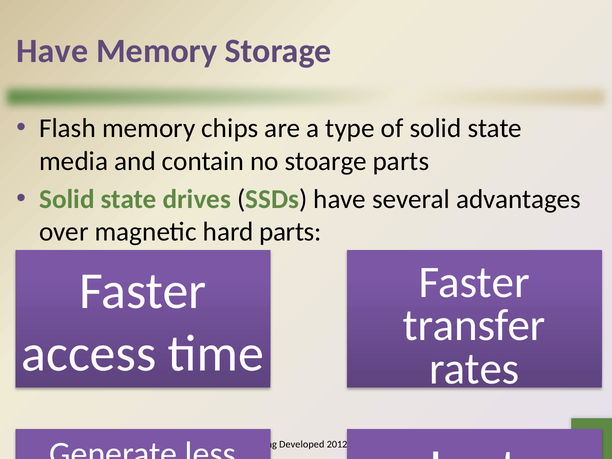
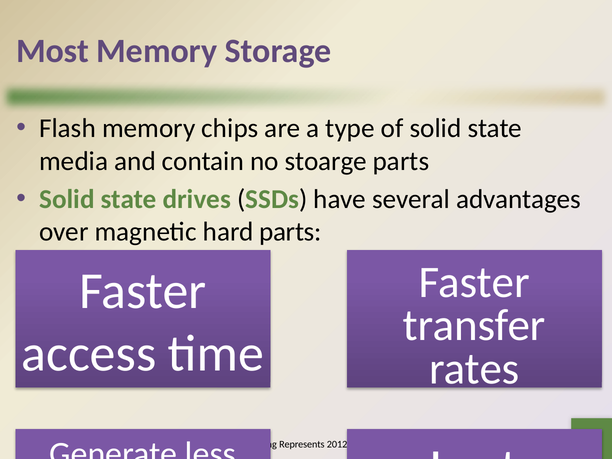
Have: Have -> Most (53, 51)
Developed: Developed -> Represents (302, 444)
